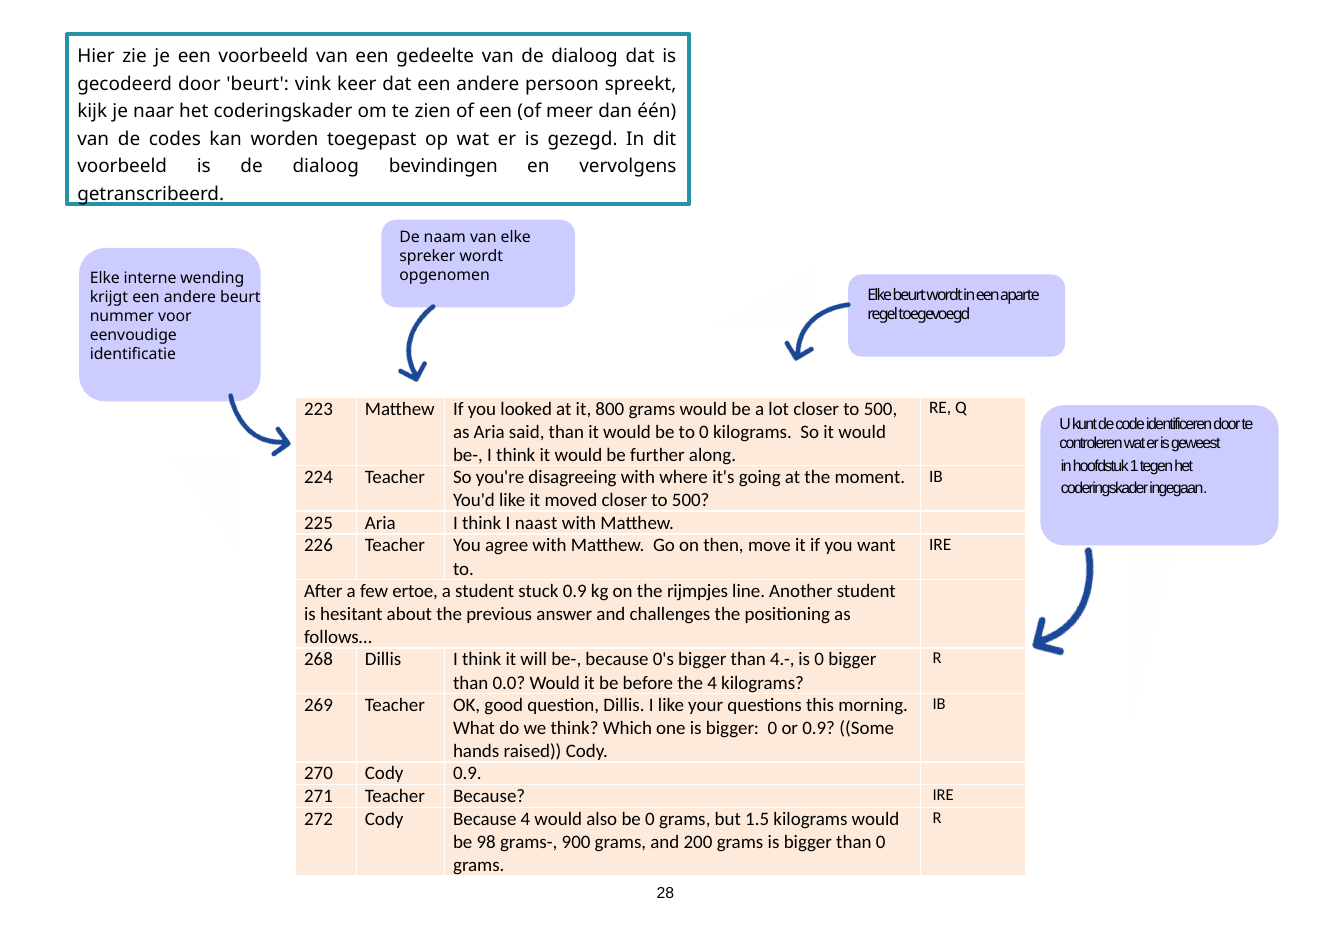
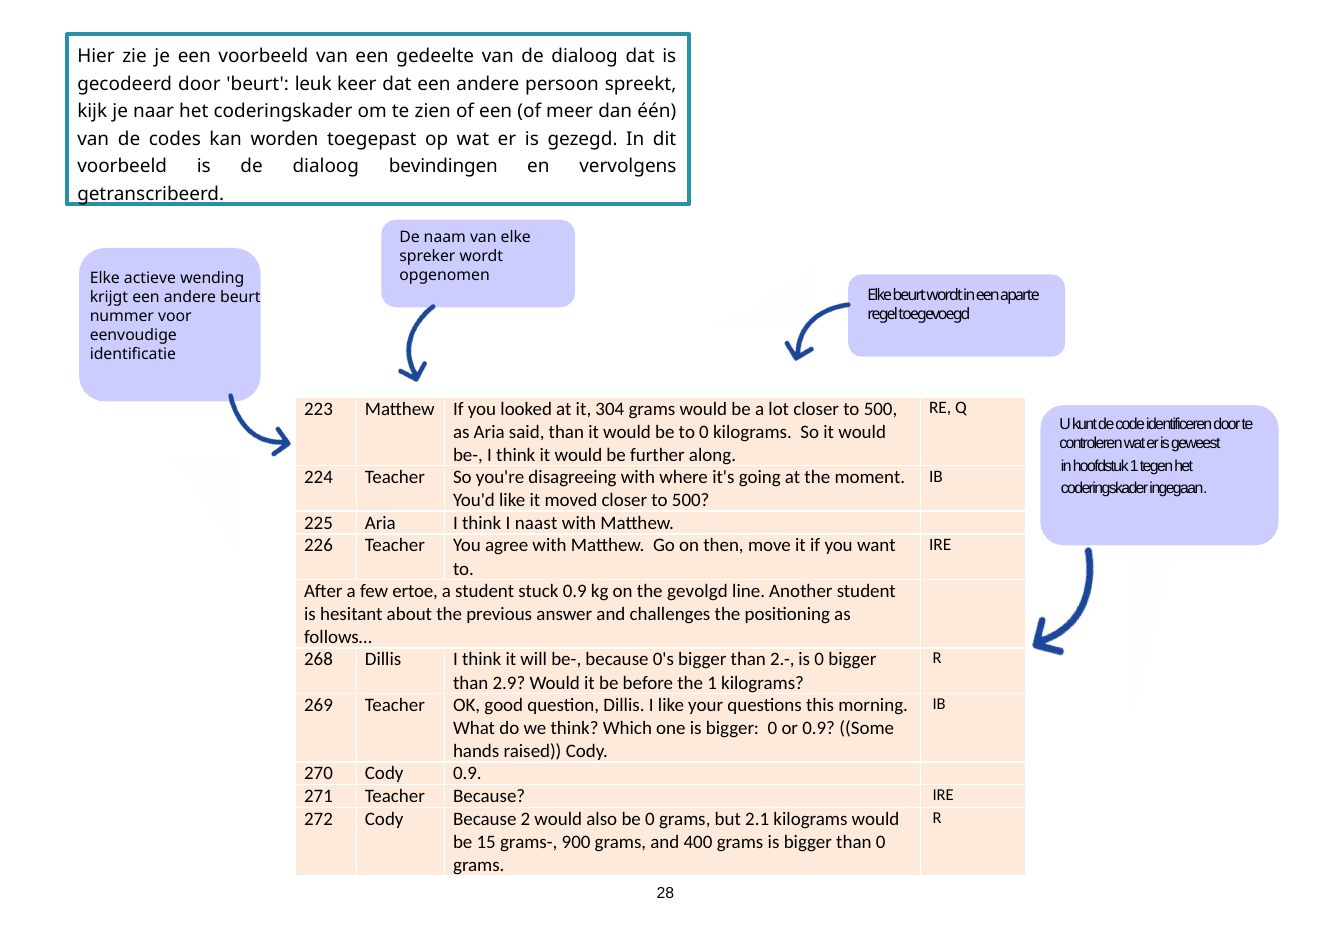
vink: vink -> leuk (313, 84)
interne: interne -> actieve (150, 278)
800: 800 -> 304 (610, 409)
rijmpjes: rijmpjes -> gevolgd (697, 591)
4.-: 4.- -> 2.- (782, 659)
0.0: 0.0 -> 2.9 (509, 682)
the 4: 4 -> 1 (712, 682)
Because 4: 4 -> 2 (525, 819)
1.5: 1.5 -> 2.1 (757, 819)
98: 98 -> 15 (486, 842)
200: 200 -> 400 (698, 842)
